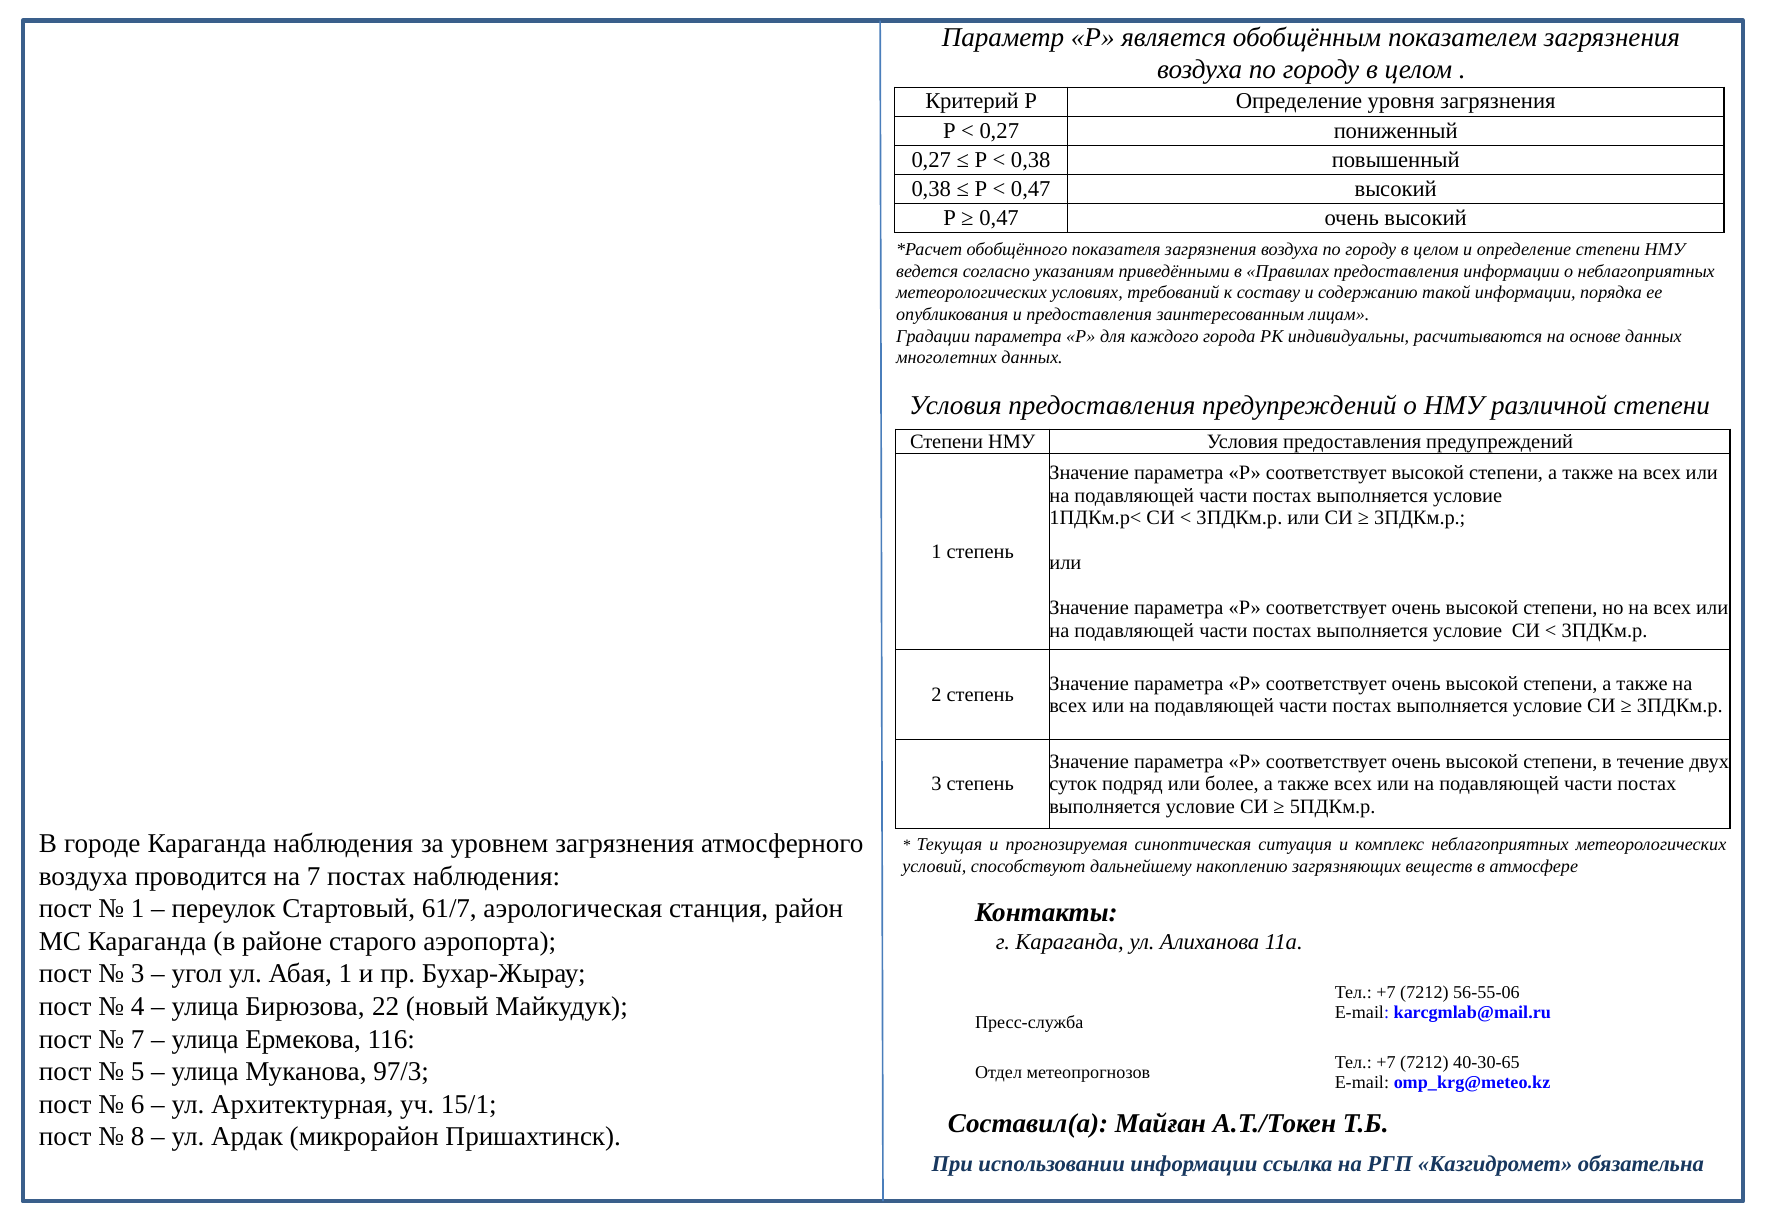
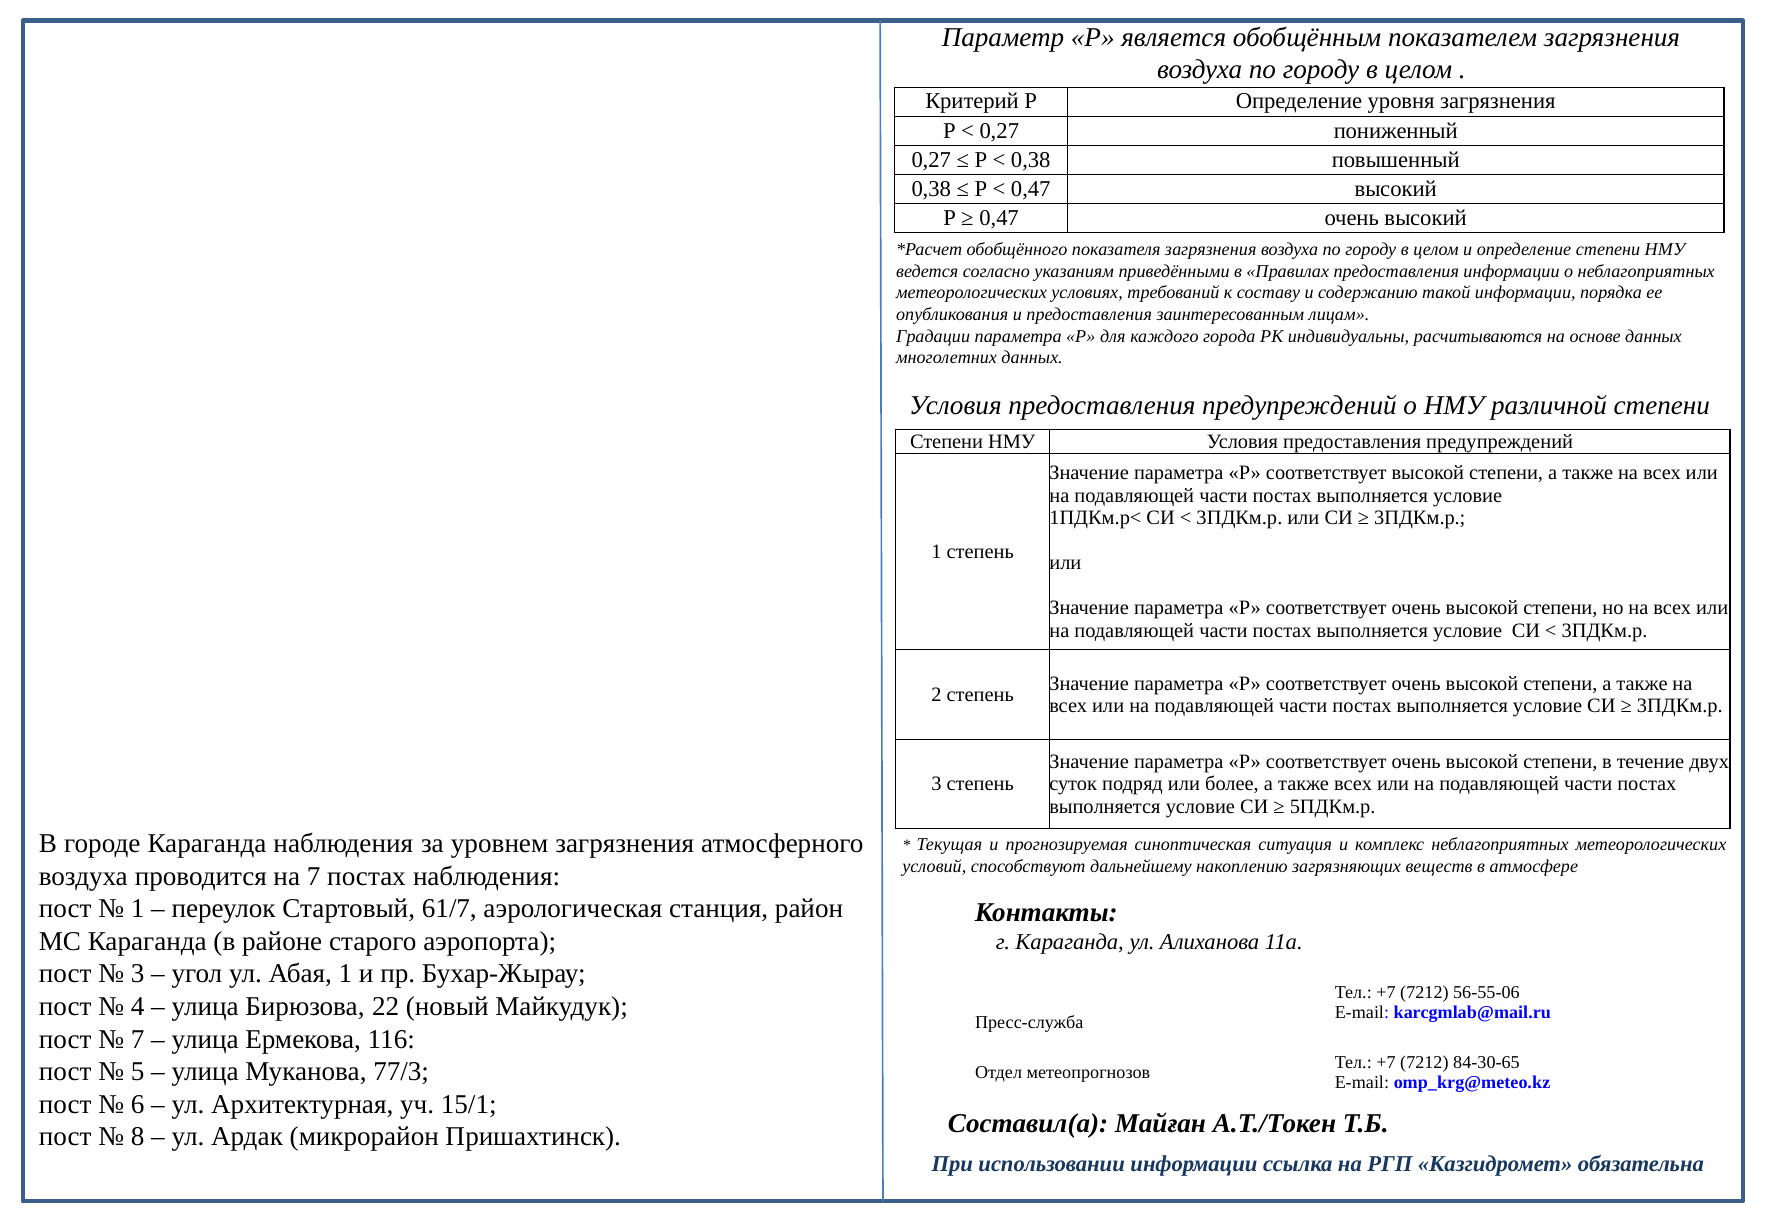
40-30-65: 40-30-65 -> 84-30-65 (1486, 1063)
97/3: 97/3 -> 77/3 (401, 1072)
